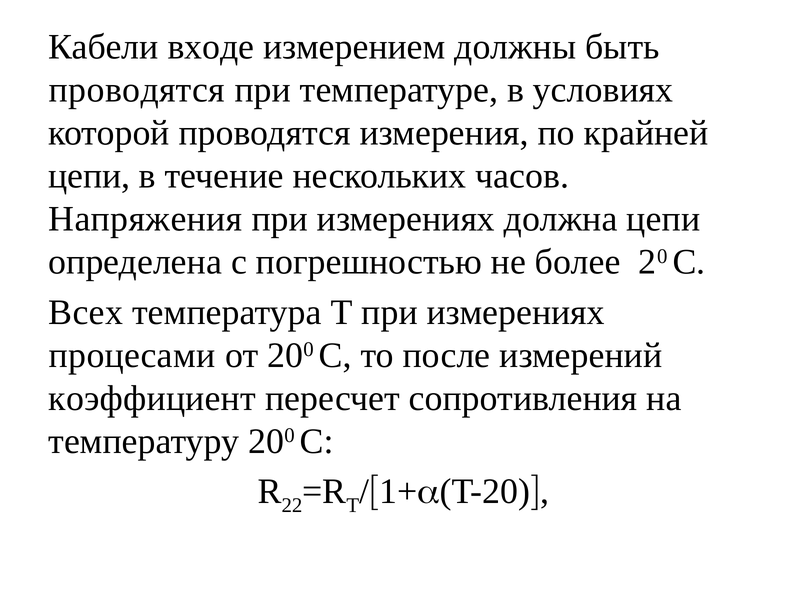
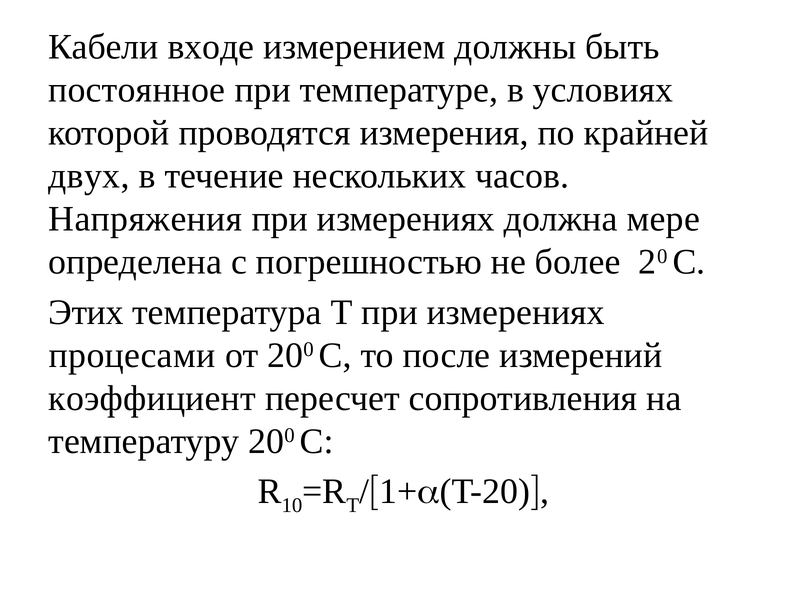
проводятся: проводятся -> постоянное (137, 90)
цепи: цепи -> двух (89, 176)
должна цепи: цепи -> мере (663, 219)
Всех: Всех -> Этих (86, 312)
22: 22 -> 10 (292, 506)
